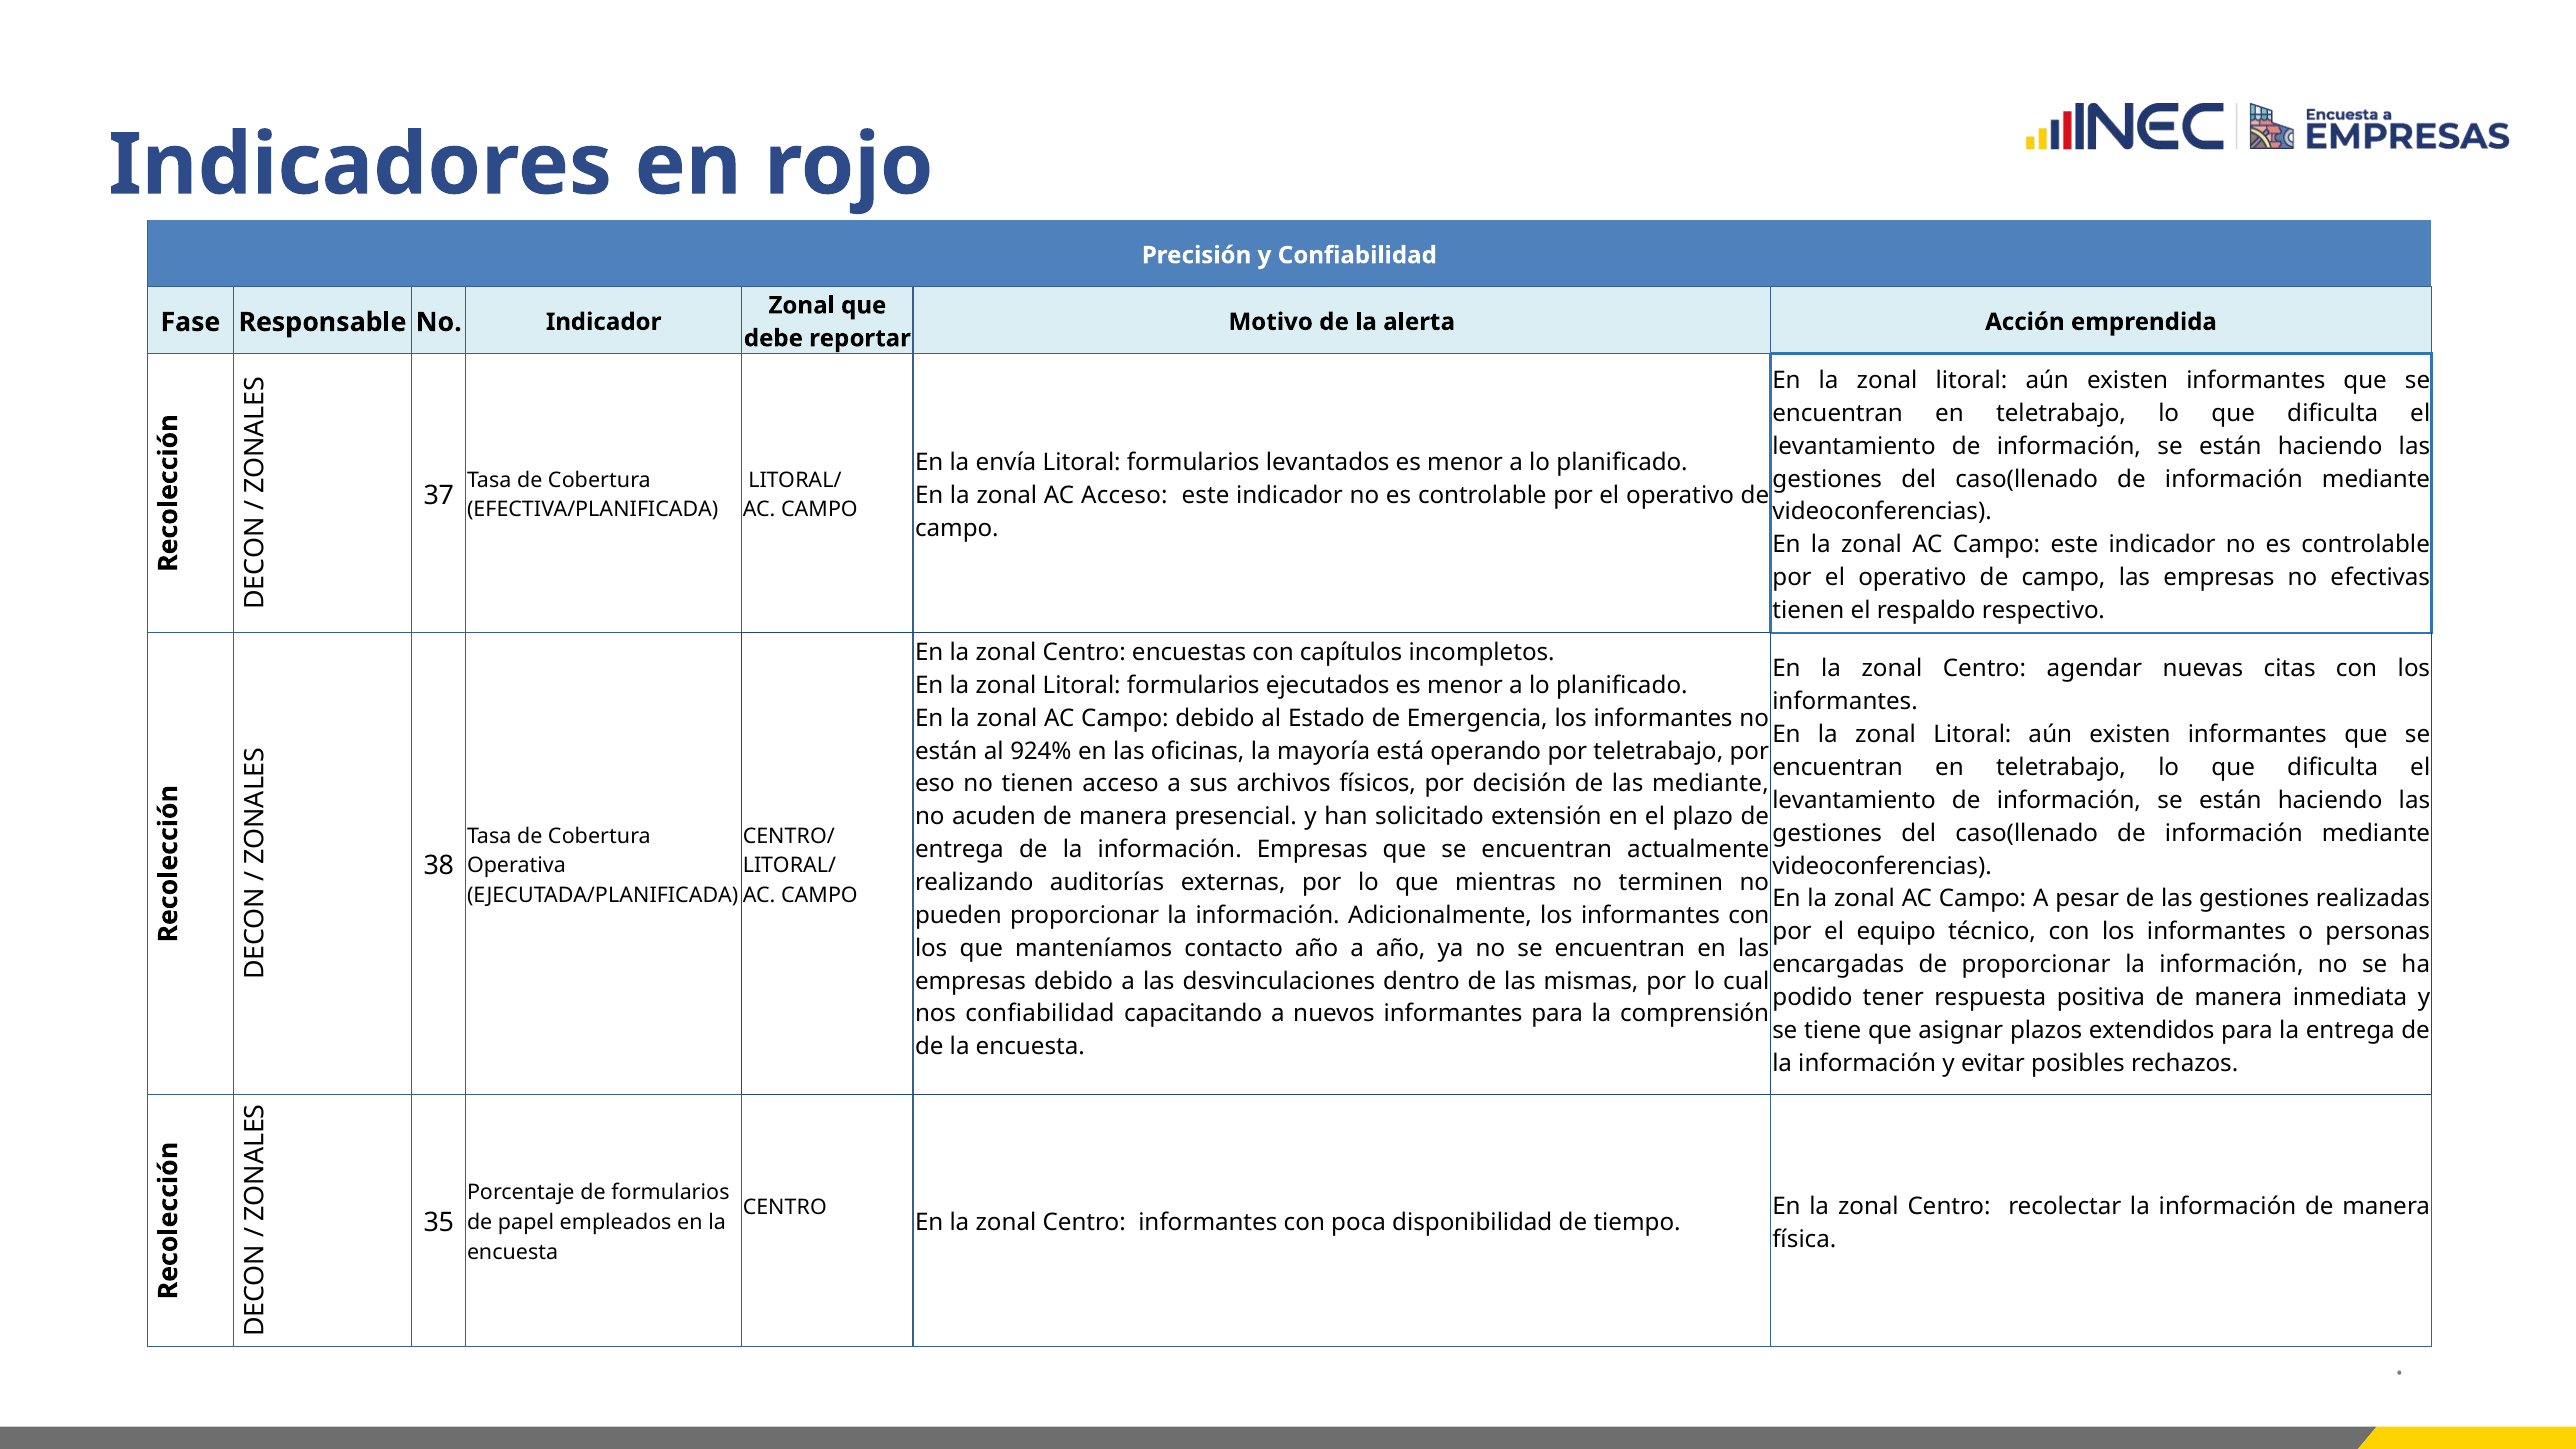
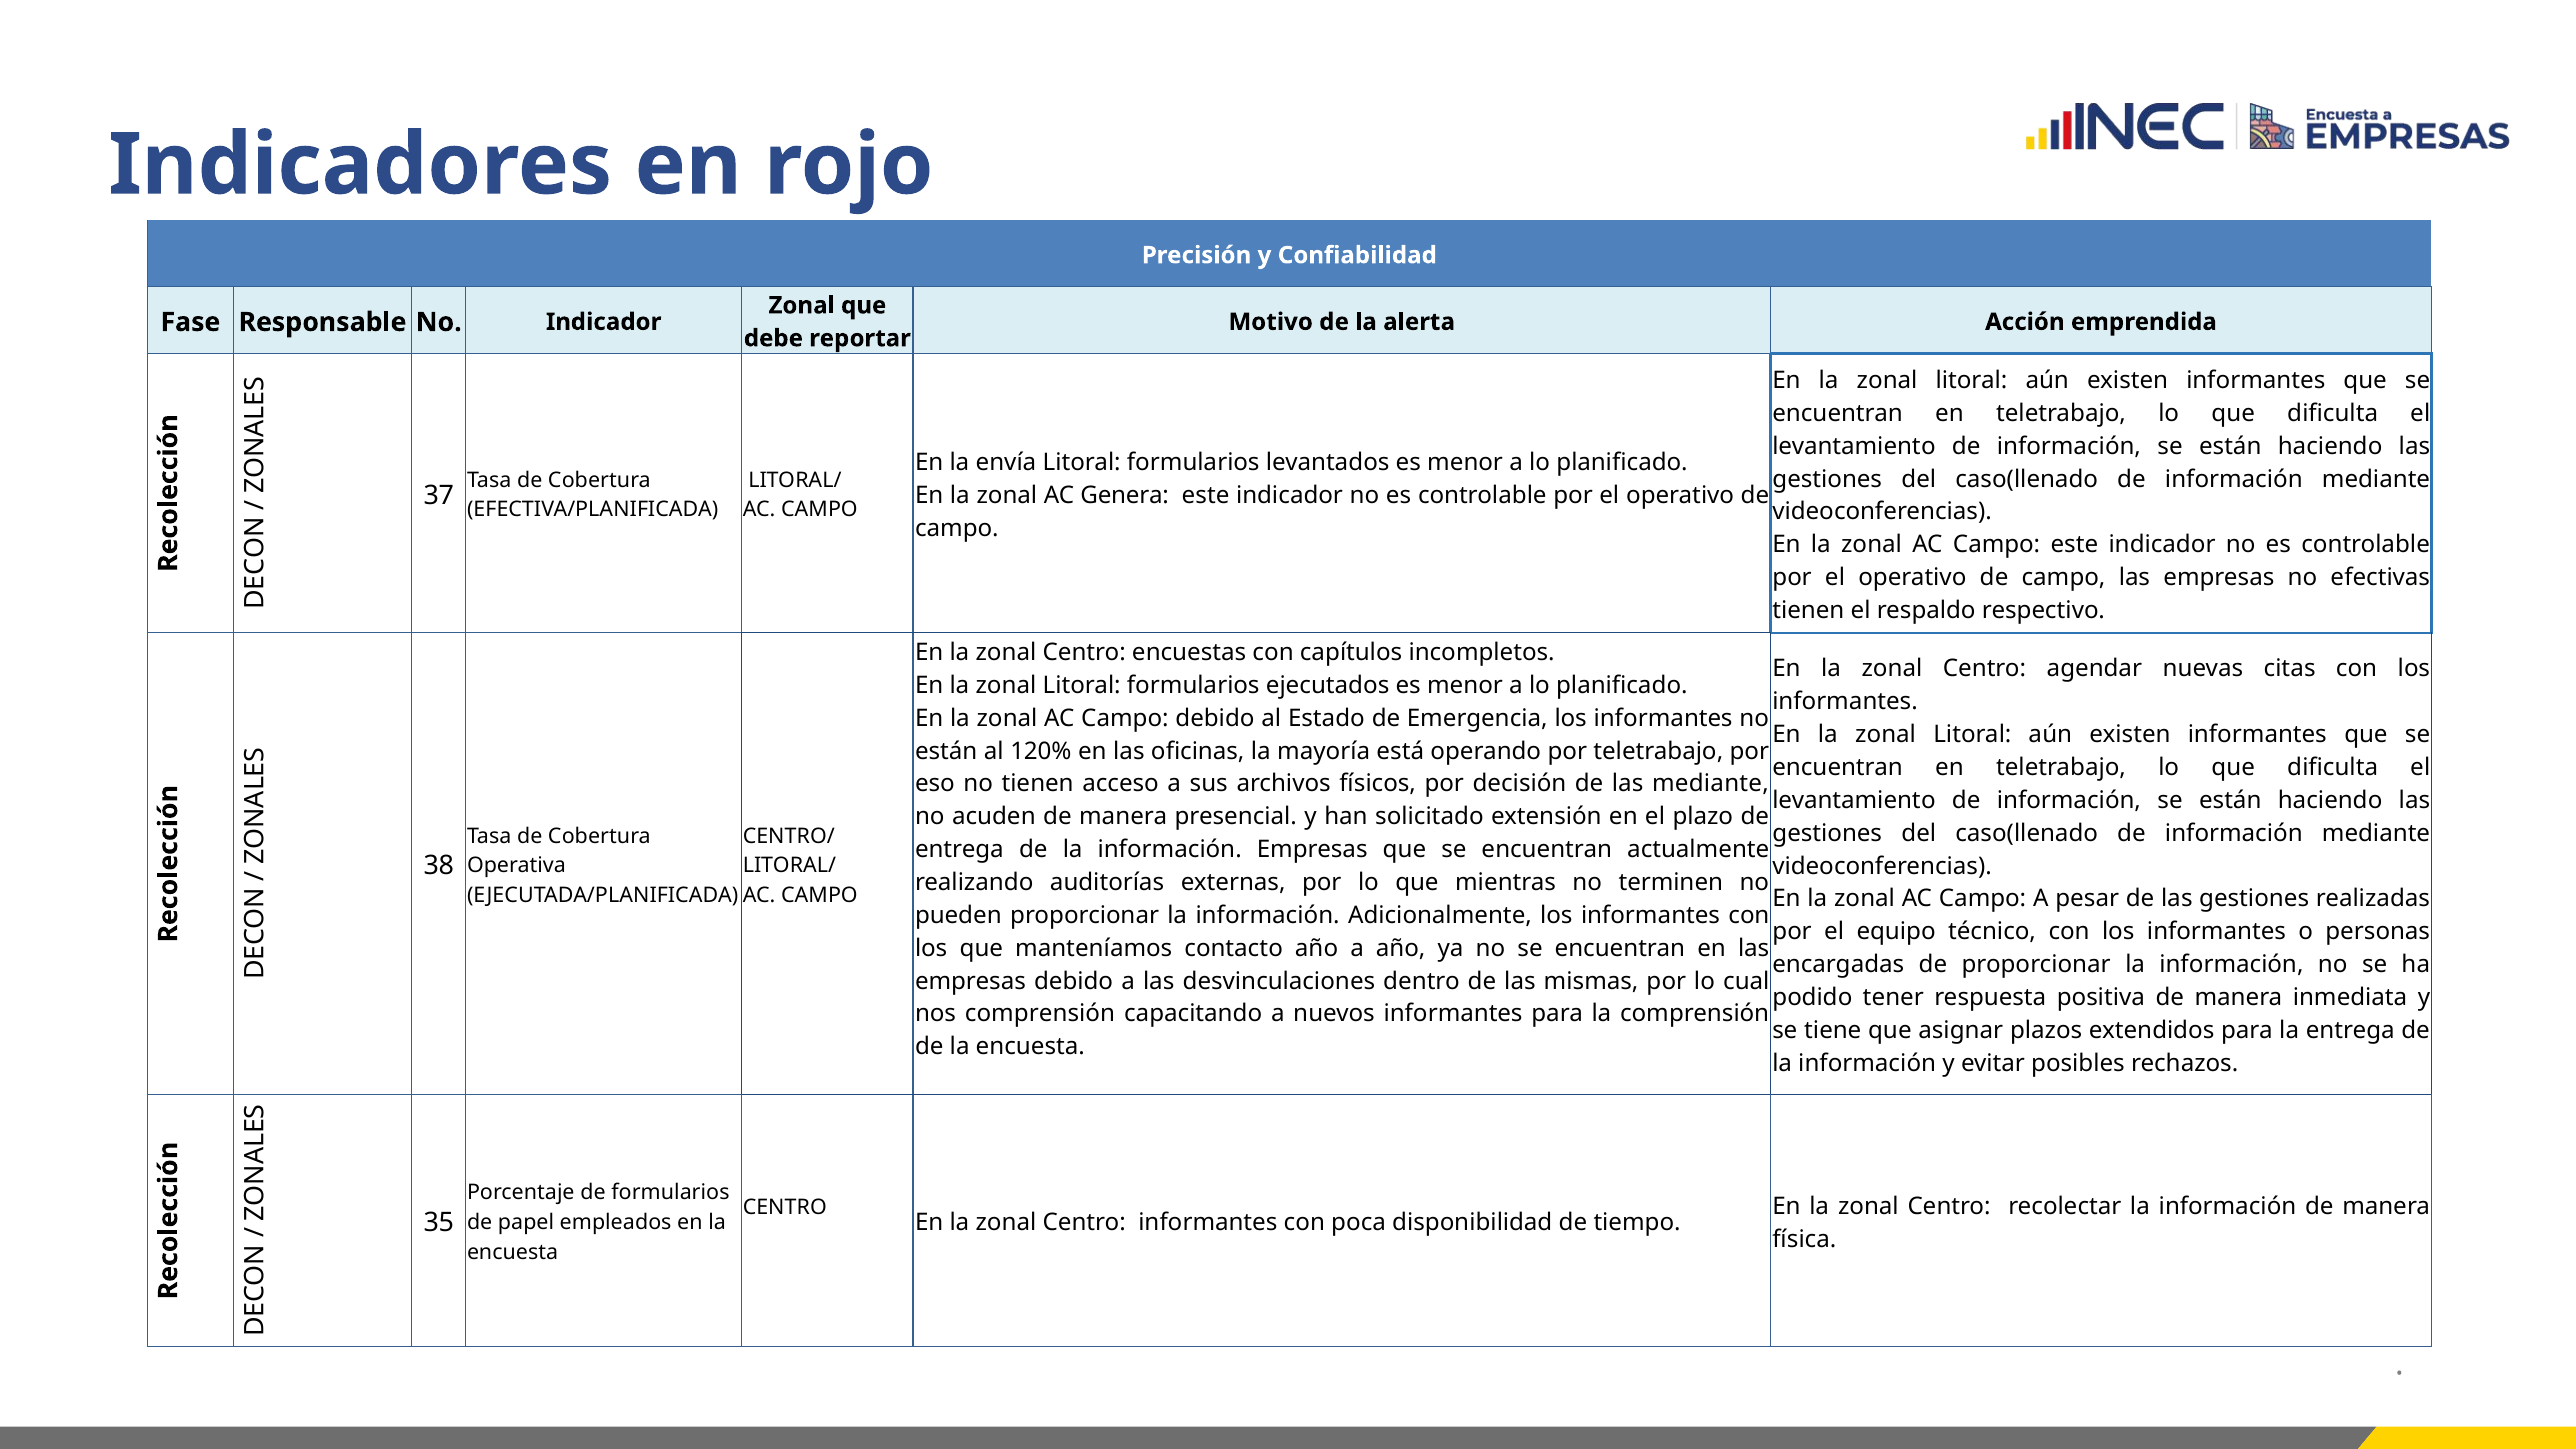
AC Acceso: Acceso -> Genera (1125, 495)
924%: 924% -> 120% (1041, 751)
nos confiabilidad: confiabilidad -> comprensión (1040, 1014)
